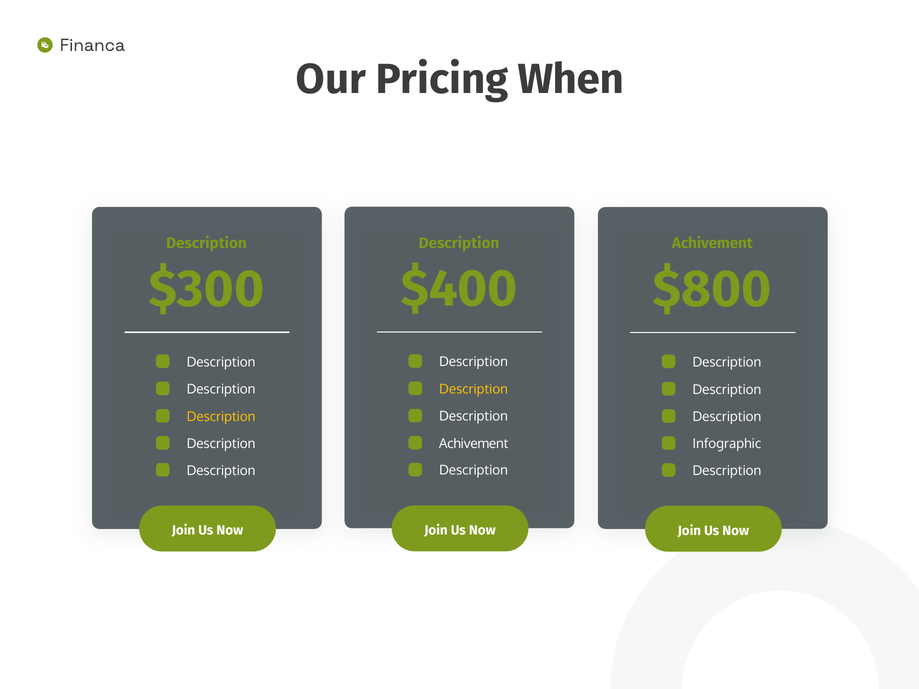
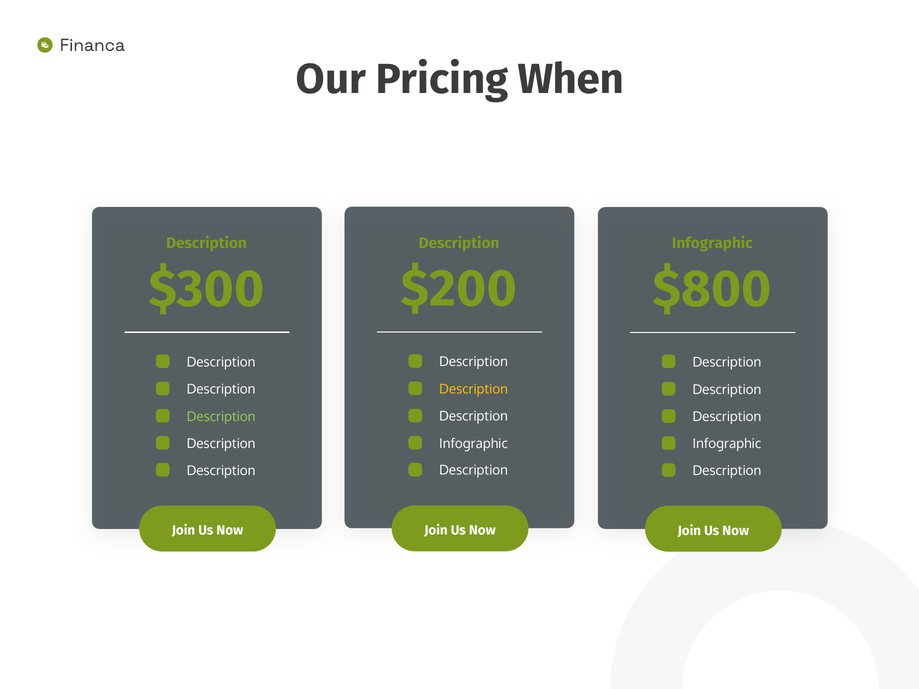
Achivement: Achivement -> Infographic (712, 243)
$400: $400 -> $200 (459, 289)
Description colour: yellow -> light green (221, 417)
Achivement: Achivement -> Infographic (474, 444)
